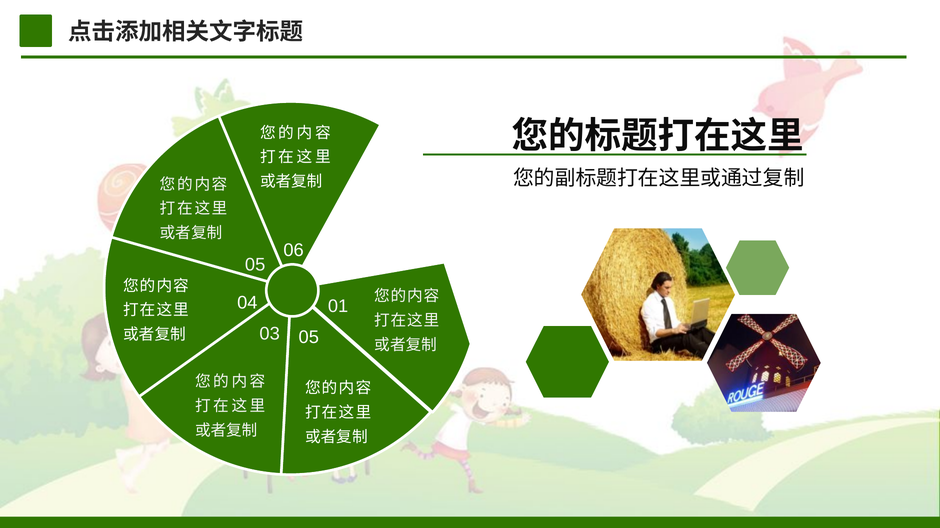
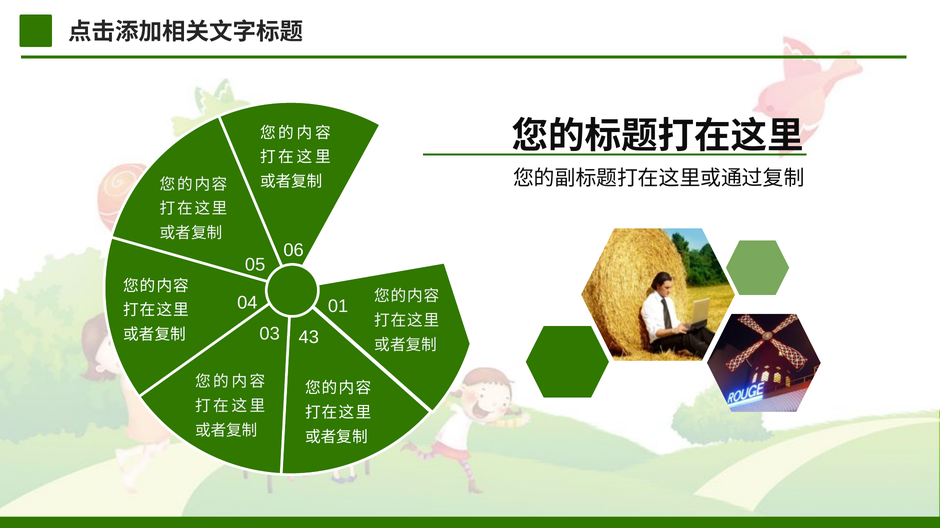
03 05: 05 -> 43 (309, 338)
